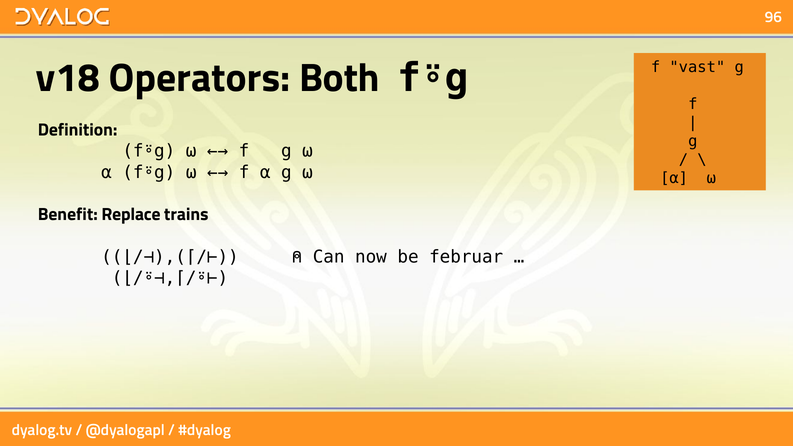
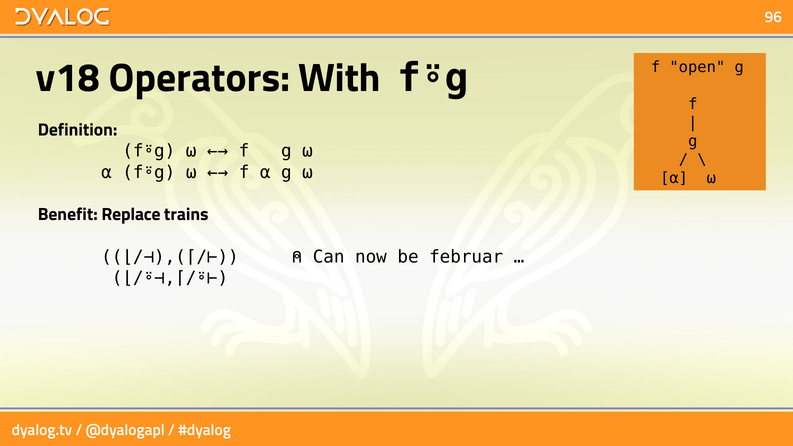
vast: vast -> open (697, 67)
Both: Both -> With (340, 78)
